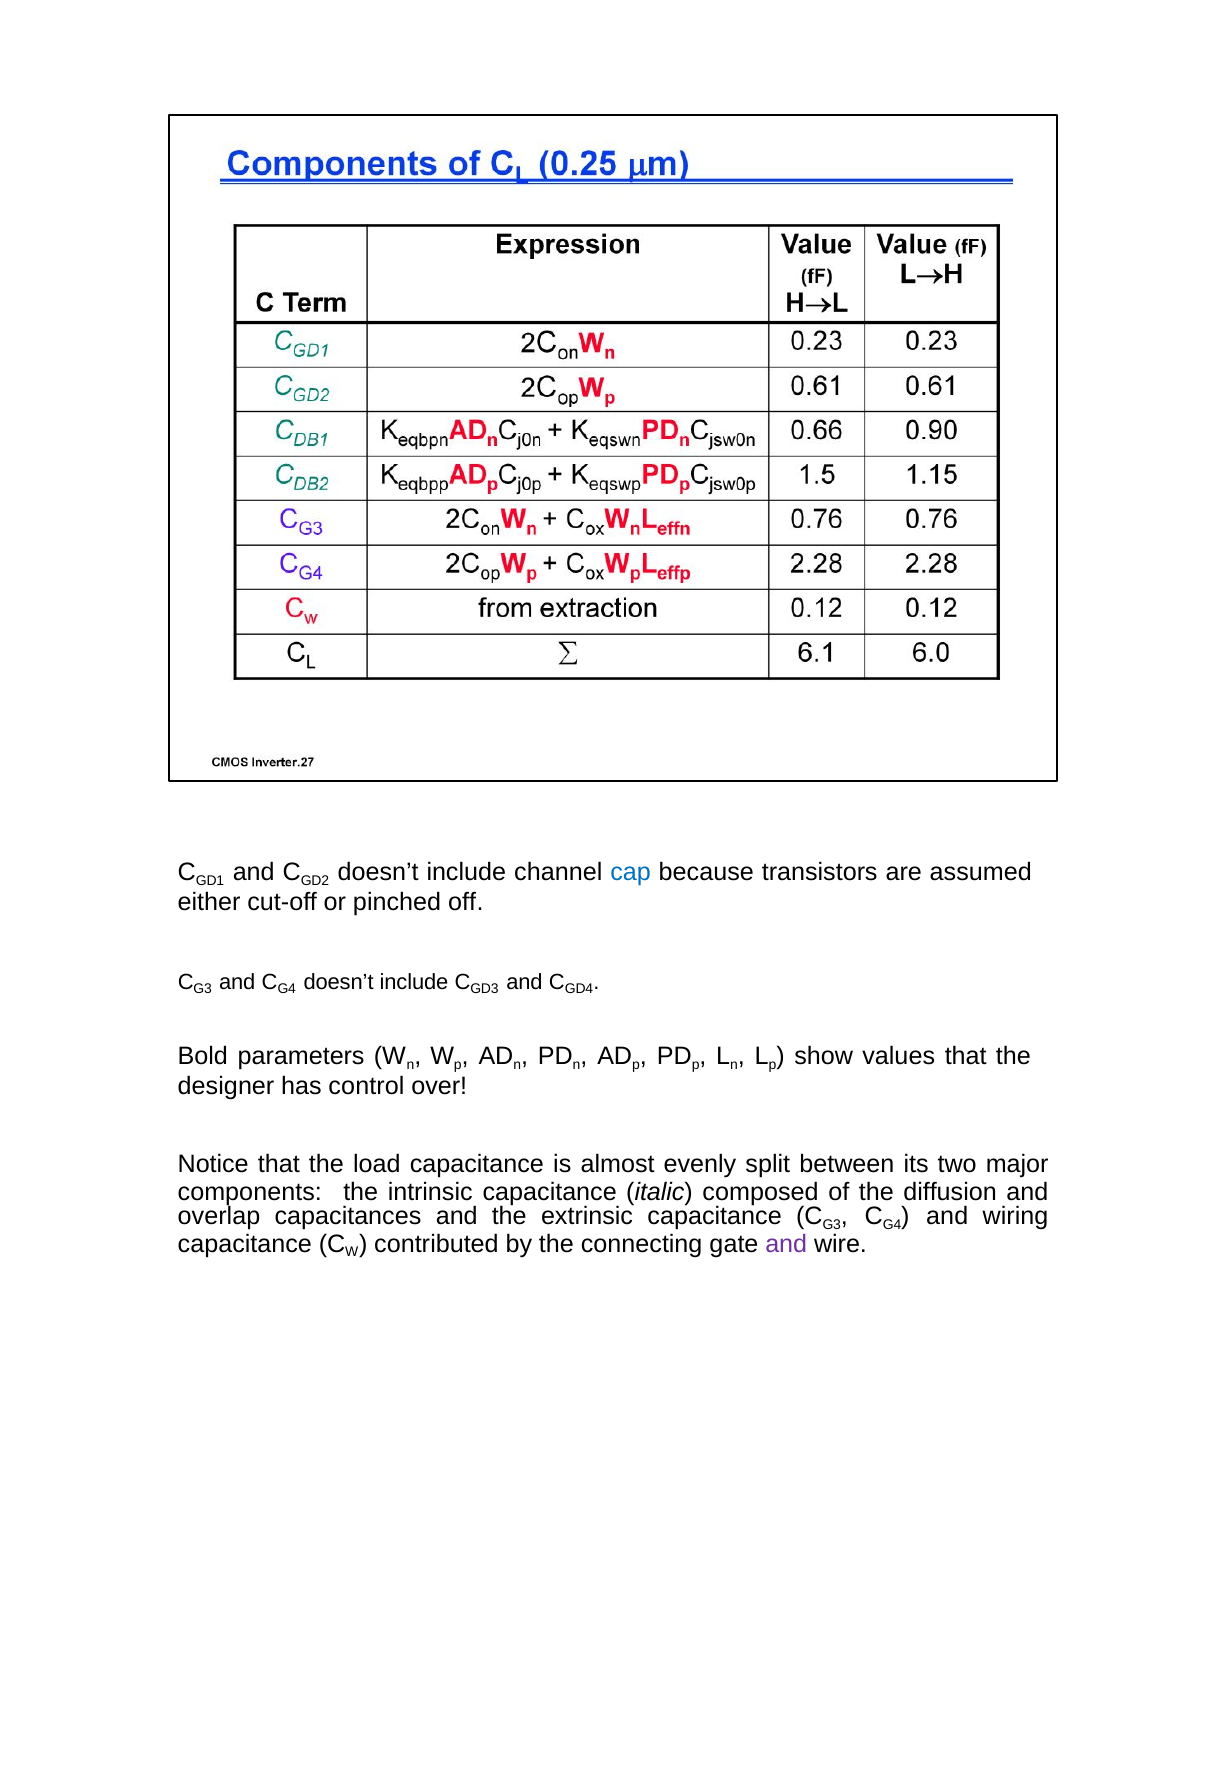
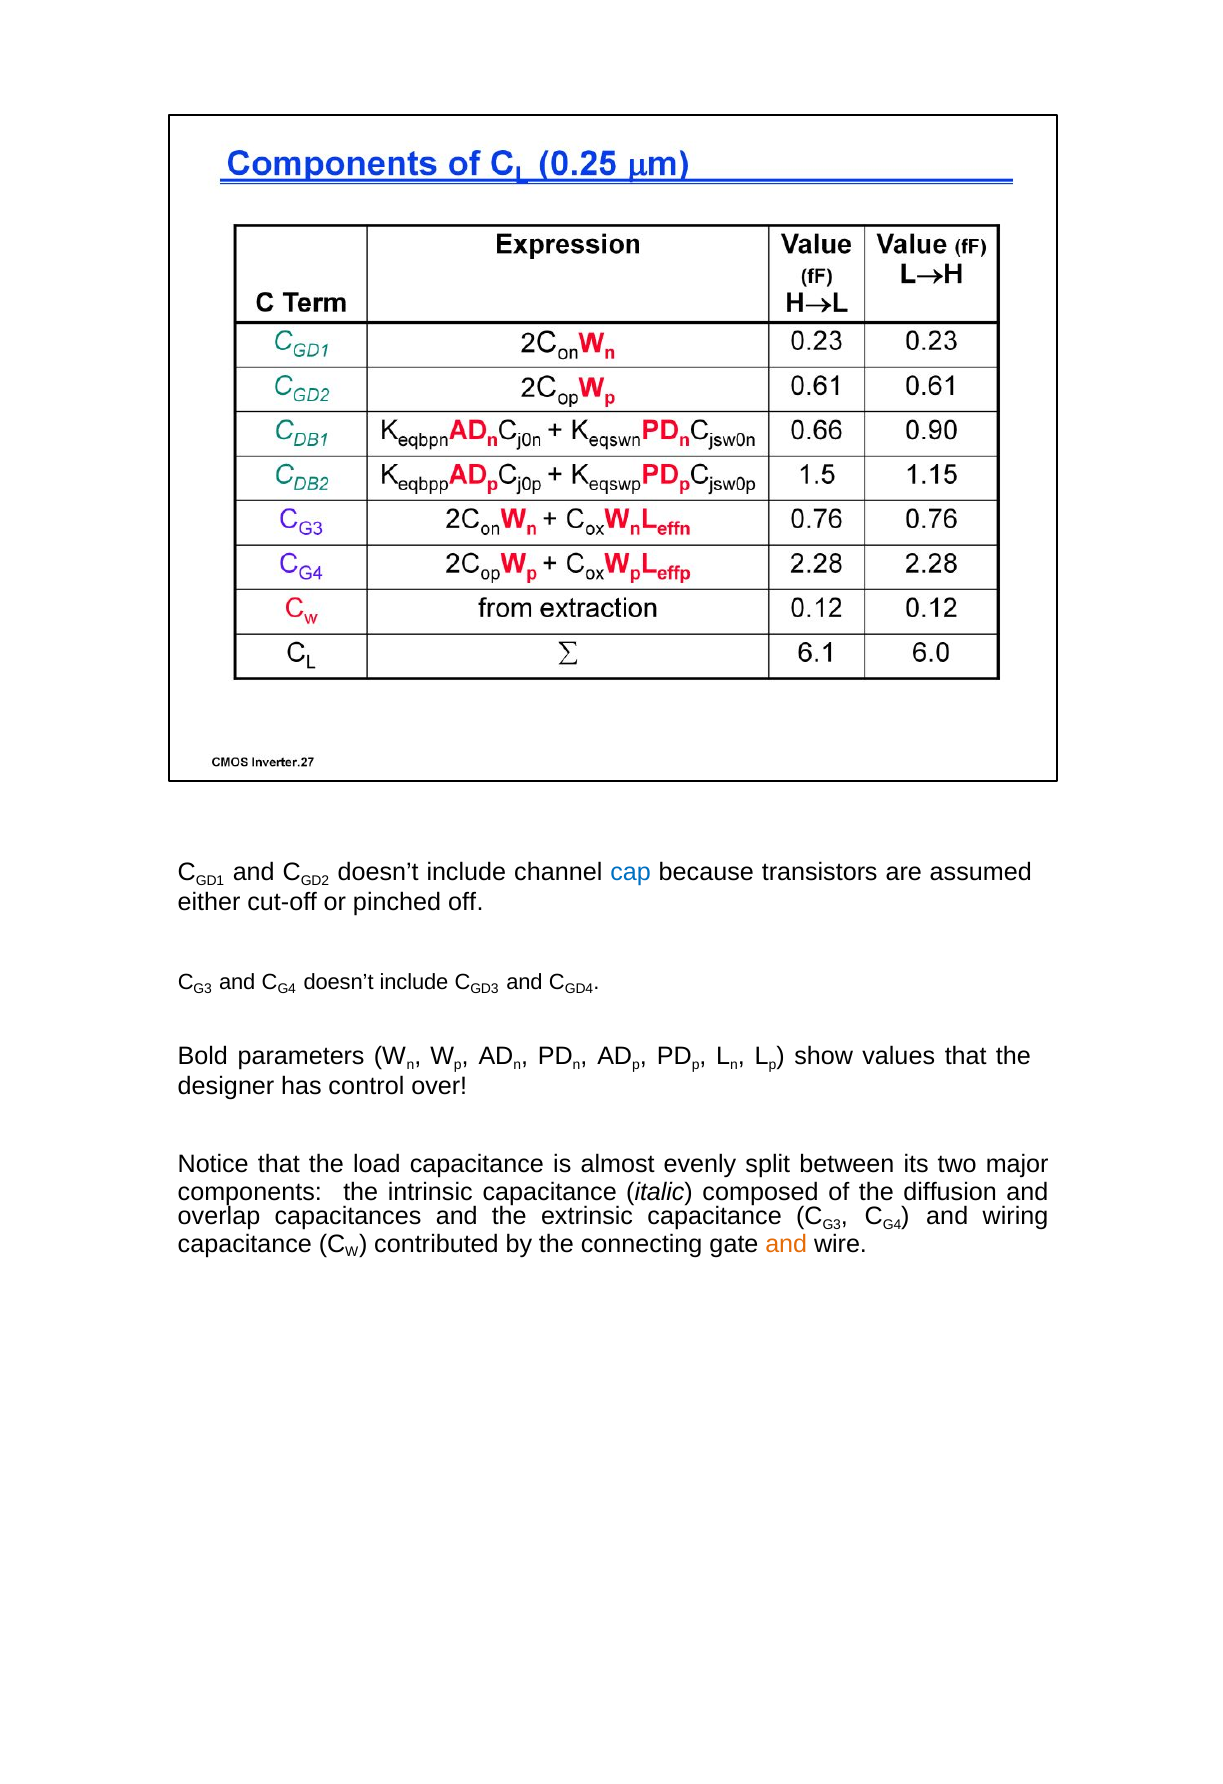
and colour: purple -> orange (786, 1243)
